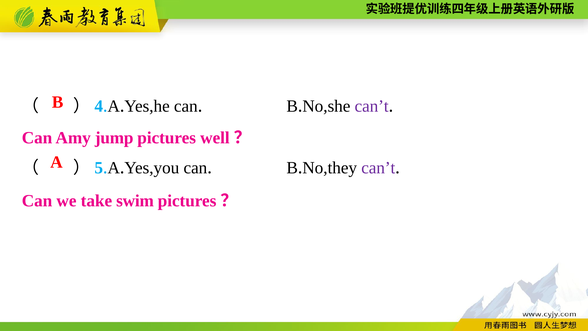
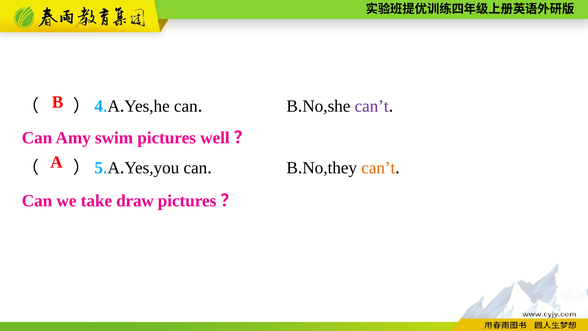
jump: jump -> swim (114, 138)
can’t colour: purple -> orange (378, 168)
swim: swim -> draw (135, 201)
